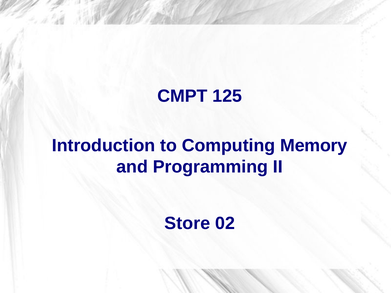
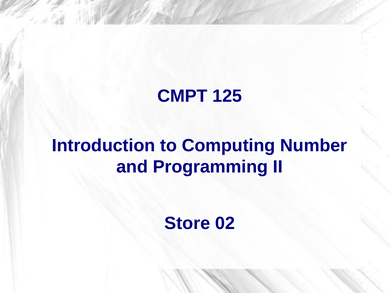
Memory: Memory -> Number (314, 146)
